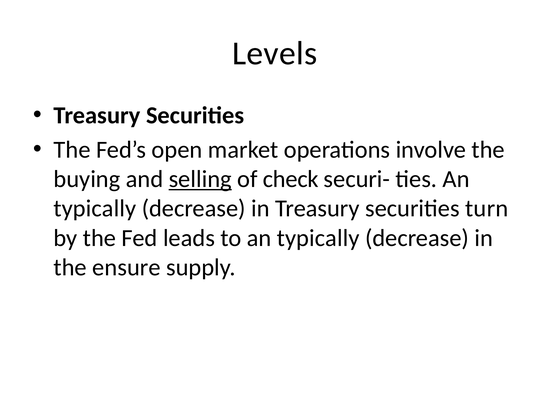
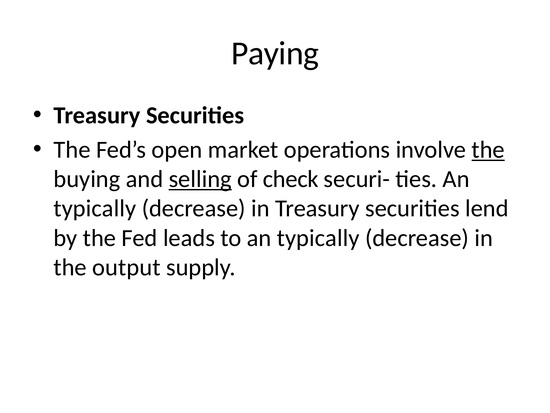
Levels: Levels -> Paying (275, 53)
the underline: none -> present (488, 150)
turn: turn -> lend (487, 208)
ensure: ensure -> output (126, 267)
